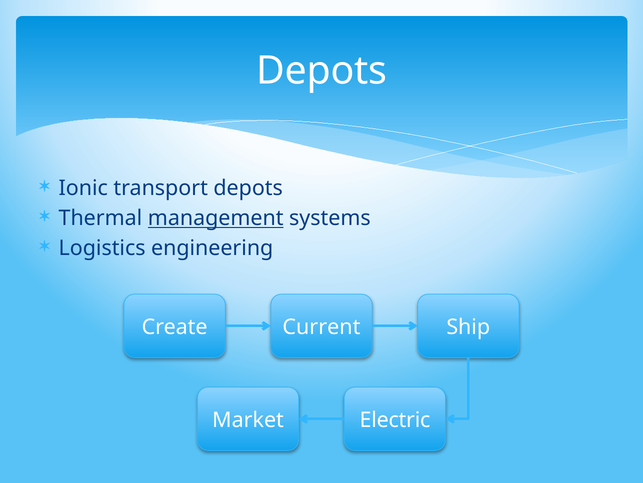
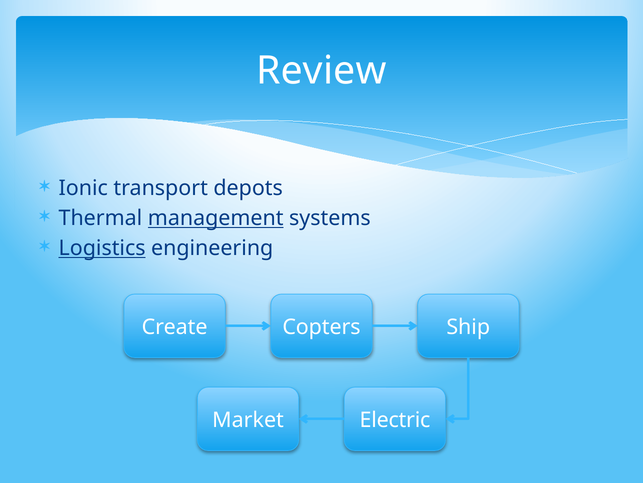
Depots: Depots -> Review (321, 71)
Logistics underline: none -> present (102, 248)
Current: Current -> Copters (321, 327)
